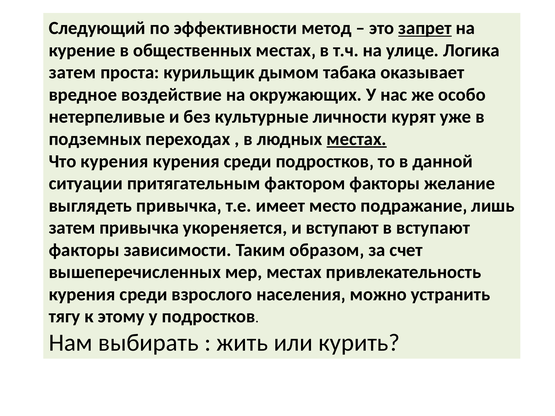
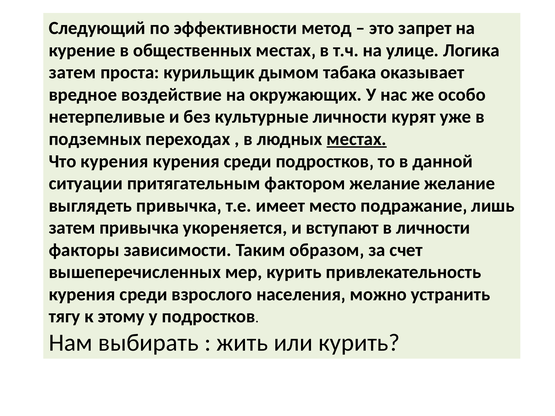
запрет underline: present -> none (425, 28)
фактором факторы: факторы -> желание (385, 184)
в вступают: вступают -> личности (433, 228)
мер местах: местах -> курить (294, 272)
